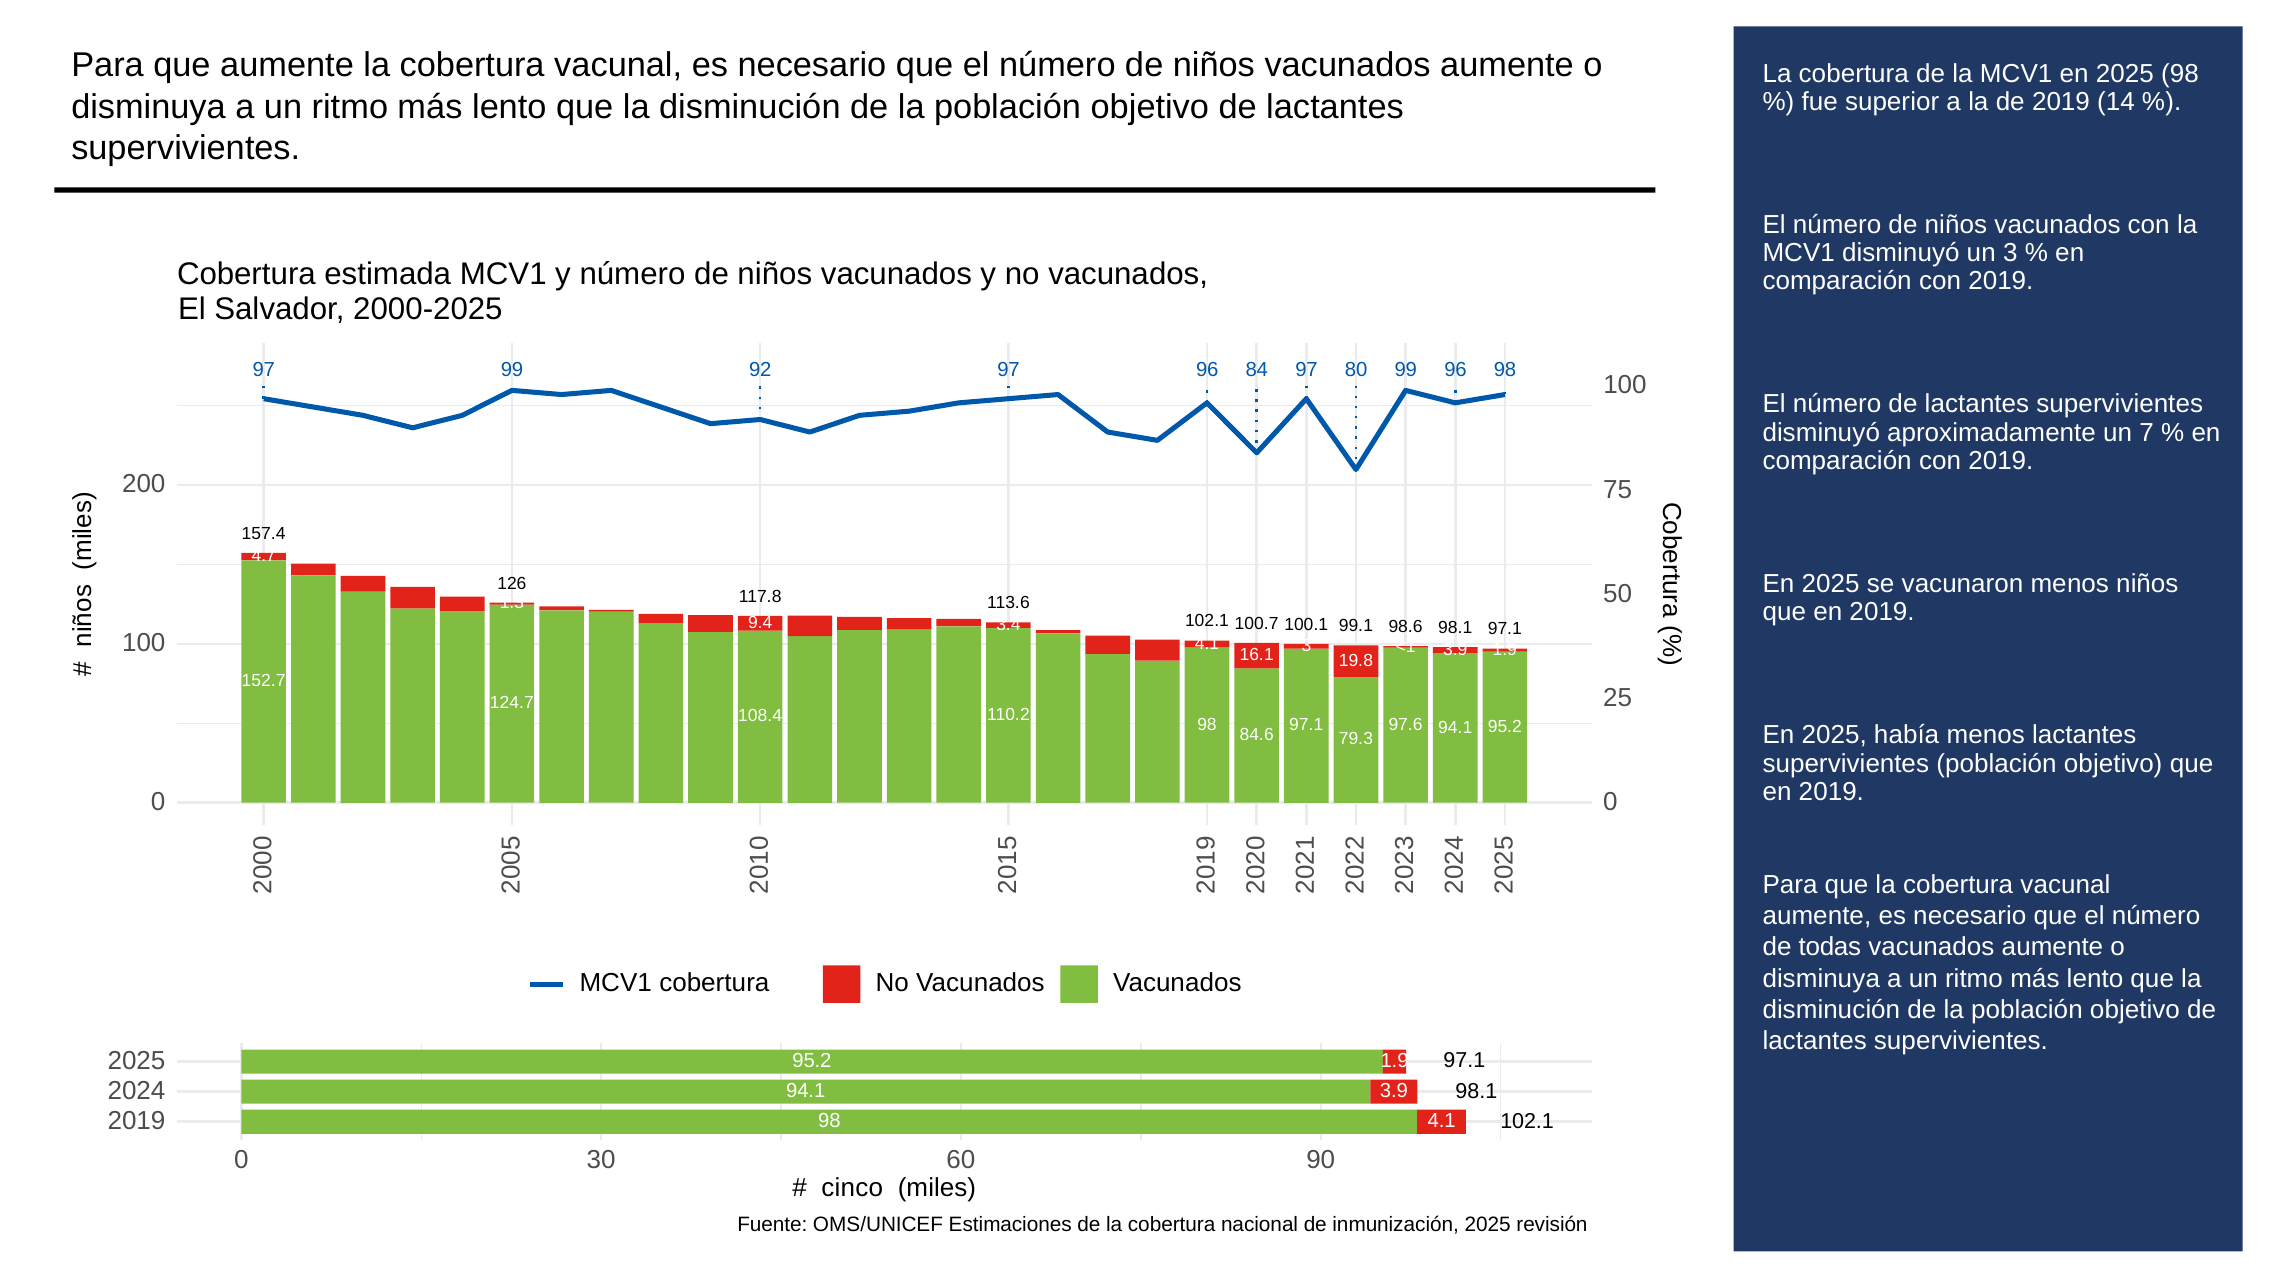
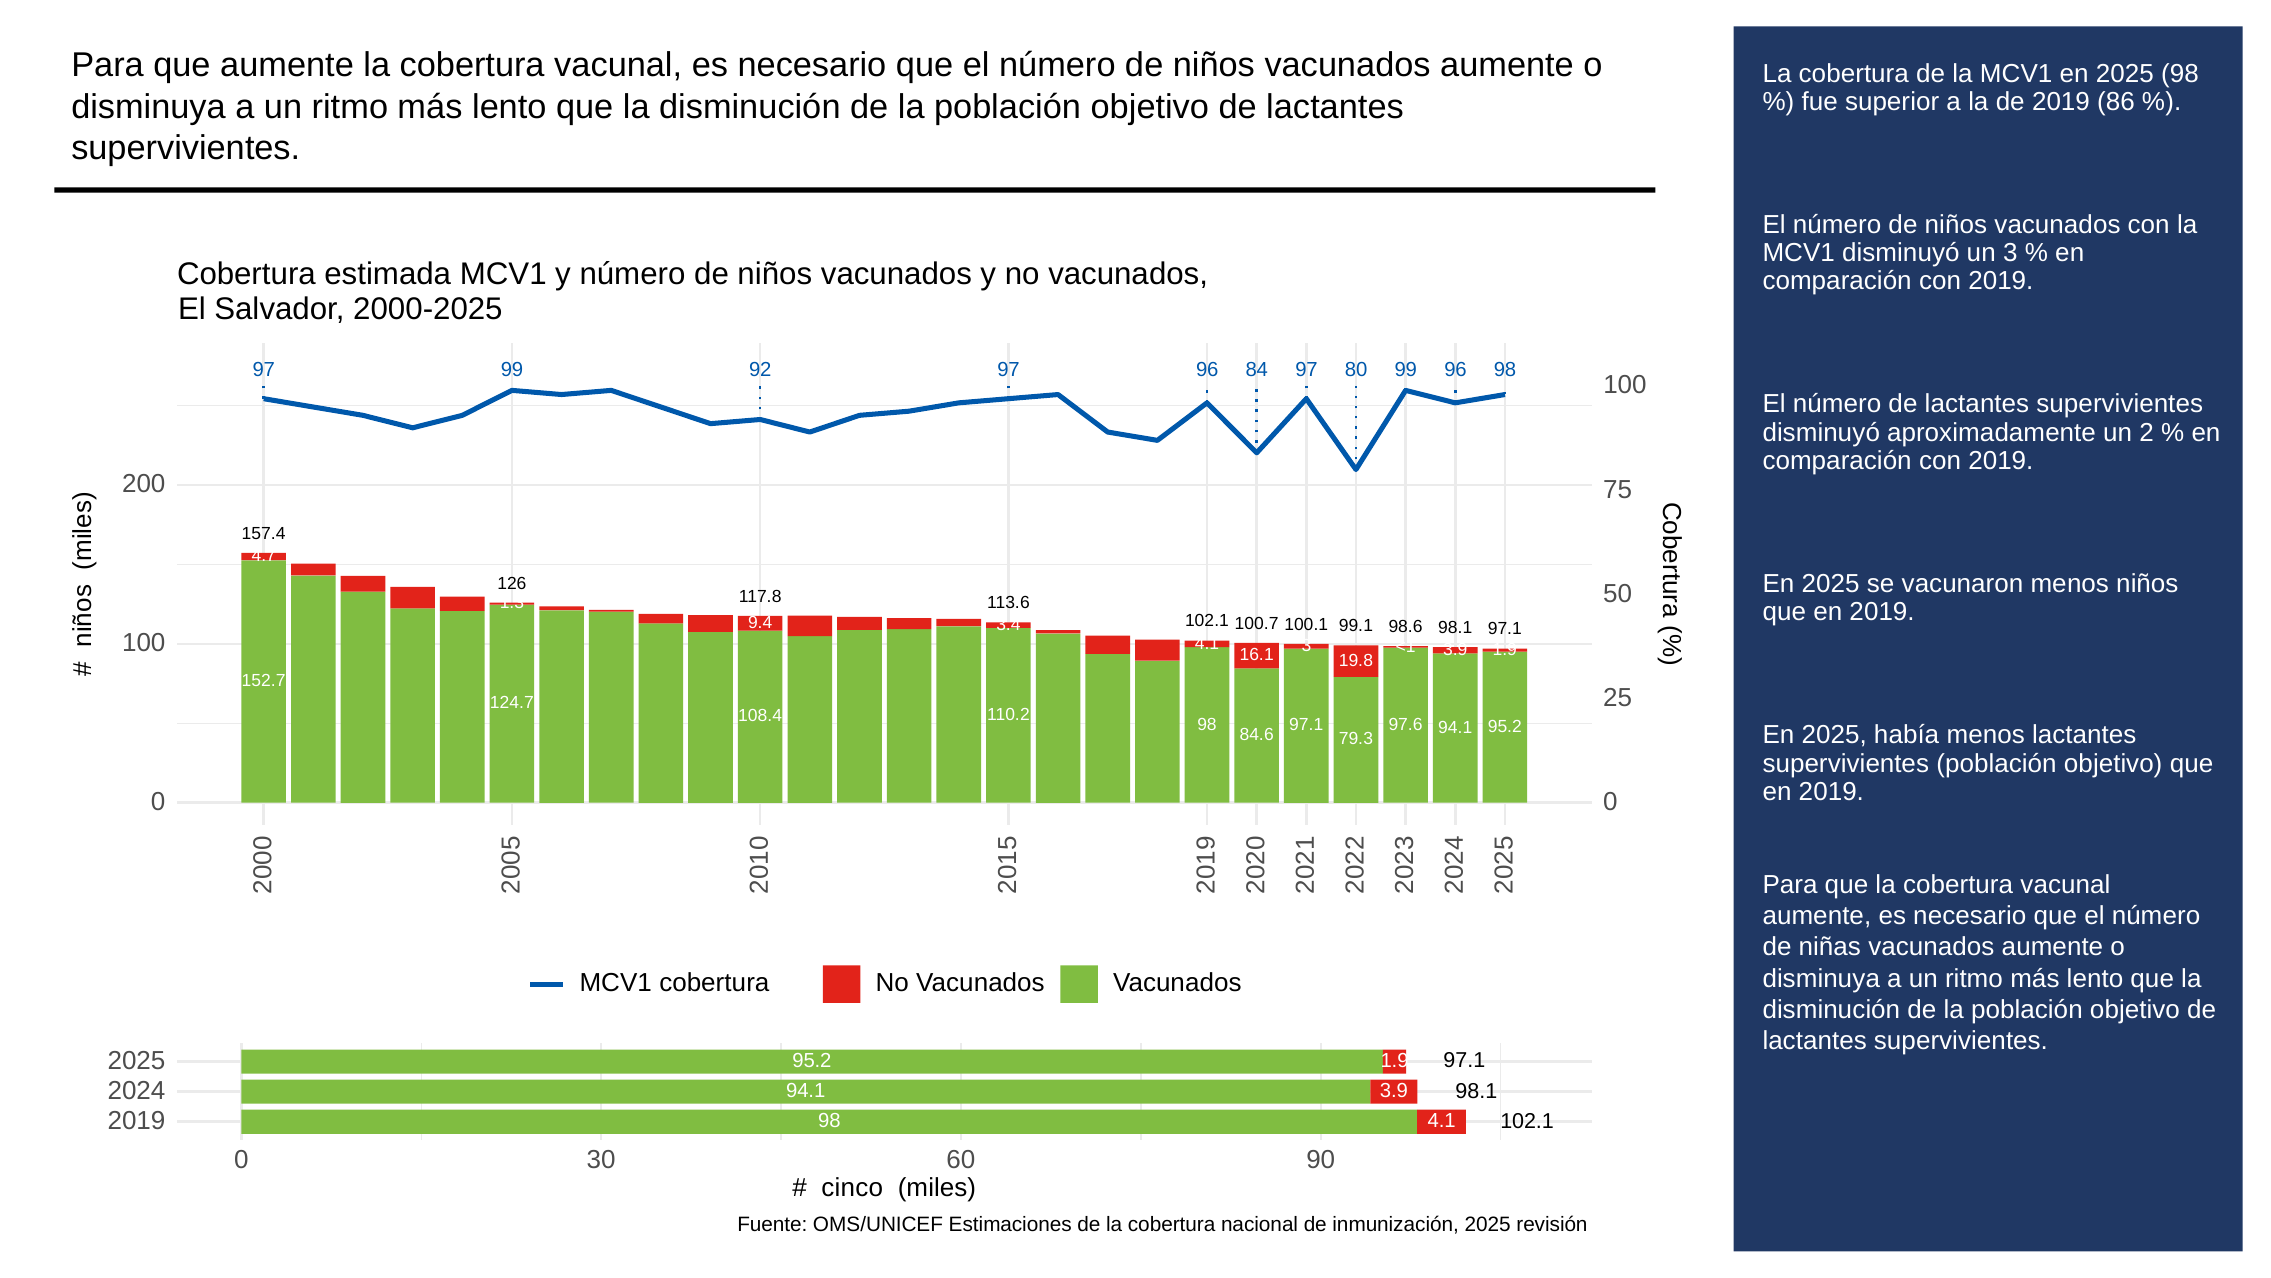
14: 14 -> 86 (2116, 102)
un 7: 7 -> 2 (2147, 432)
todas: todas -> niñas (1830, 947)
